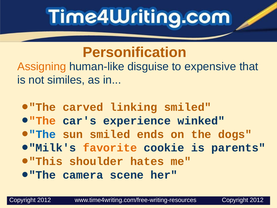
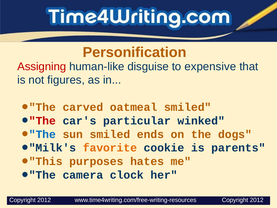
Assigning colour: orange -> red (42, 66)
similes: similes -> figures (66, 80)
linking: linking -> oatmeal (134, 107)
The colour: orange -> red (42, 121)
experience: experience -> particular (137, 121)
shoulder: shoulder -> purposes (96, 161)
scene: scene -> clock (127, 175)
